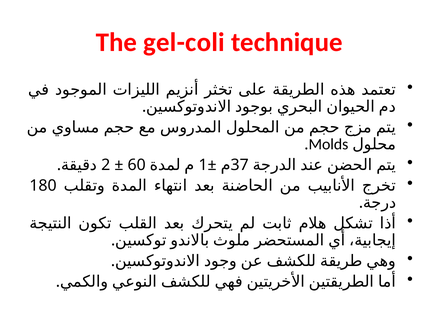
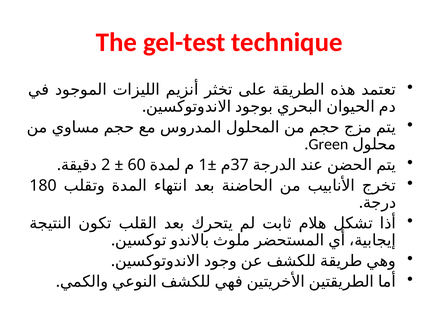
gel-coli: gel-coli -> gel-test (184, 42)
Molds: Molds -> Green (328, 144)
